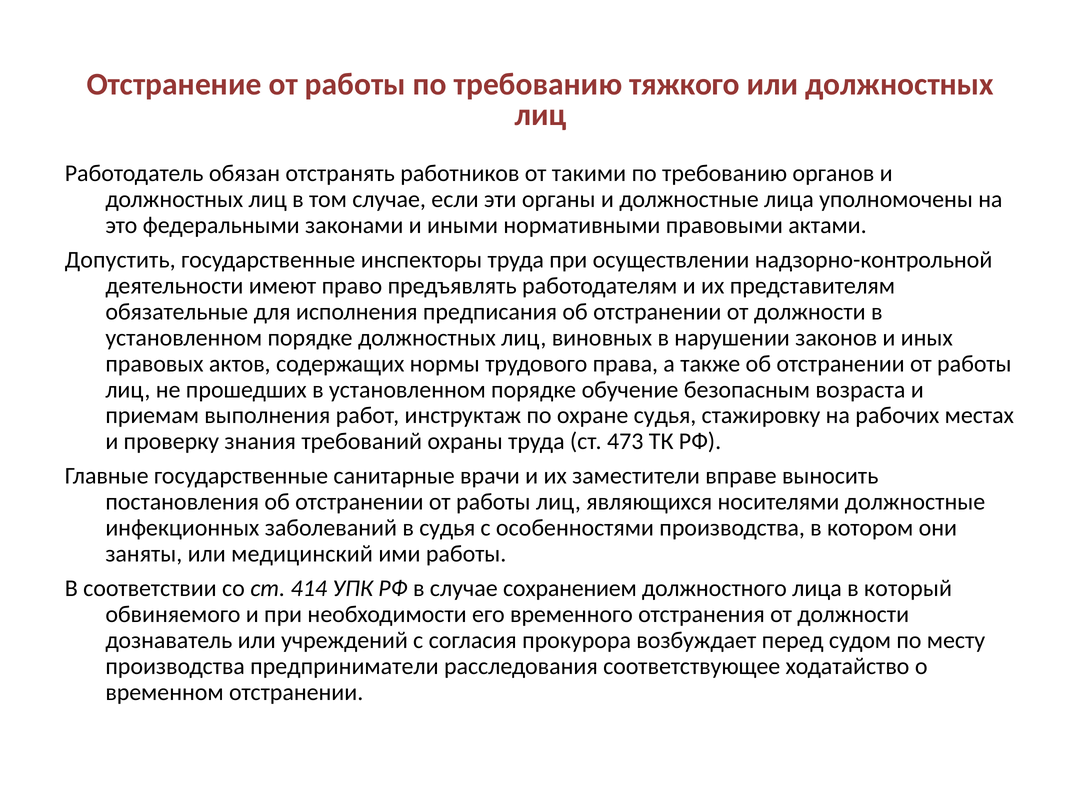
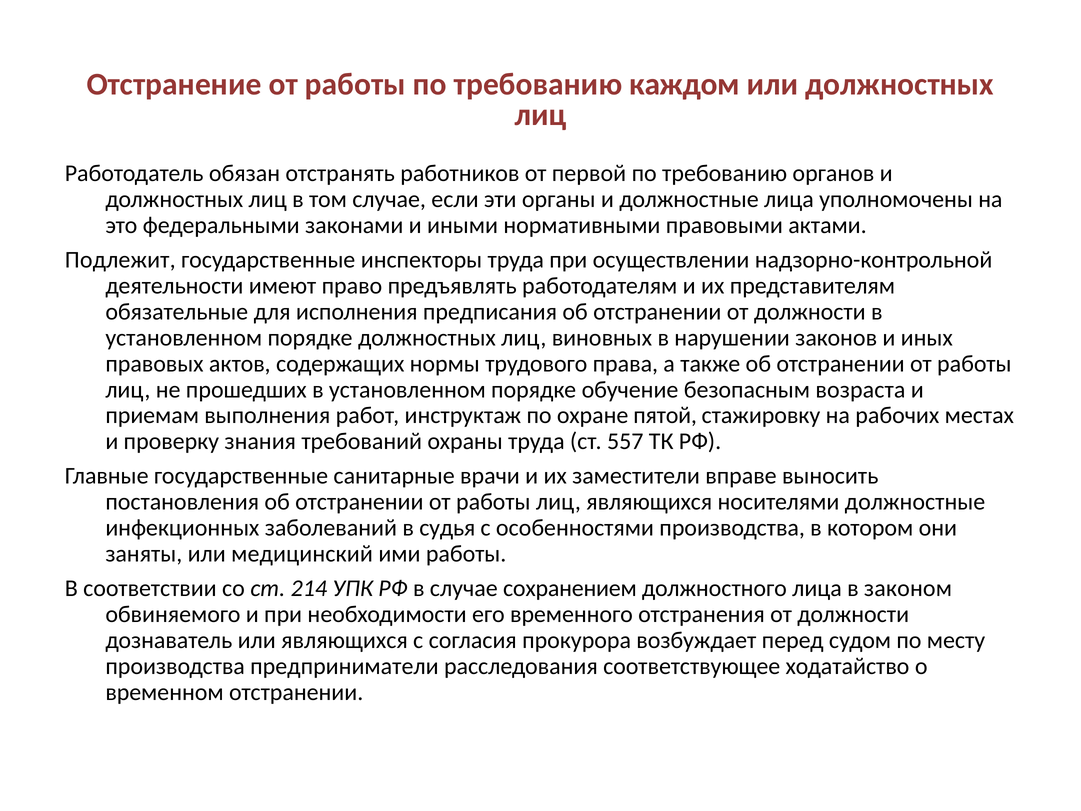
тяжкого: тяжкого -> каждом (685, 84)
такими: такими -> первой (589, 174)
Допустить: Допустить -> Подлежит (120, 260)
охране судья: судья -> пятой (665, 415)
473: 473 -> 557 (625, 441)
414: 414 -> 214 (309, 588)
который: который -> законом (908, 588)
или учреждений: учреждений -> являющихся (344, 640)
